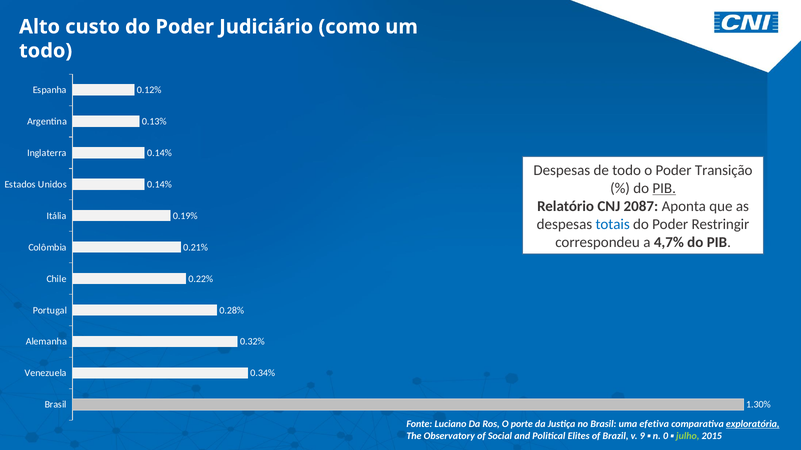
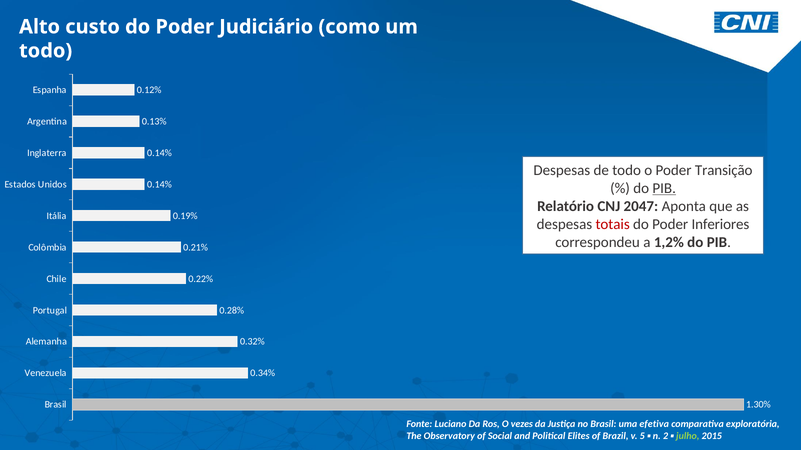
2087: 2087 -> 2047 (641, 207)
totais colour: blue -> red (613, 225)
Restringir: Restringir -> Inferiores (720, 225)
4,7%: 4,7% -> 1,2% (669, 243)
porte: porte -> vezes (522, 424)
exploratória underline: present -> none (753, 424)
9: 9 -> 5 (642, 436)
0: 0 -> 2 (666, 436)
